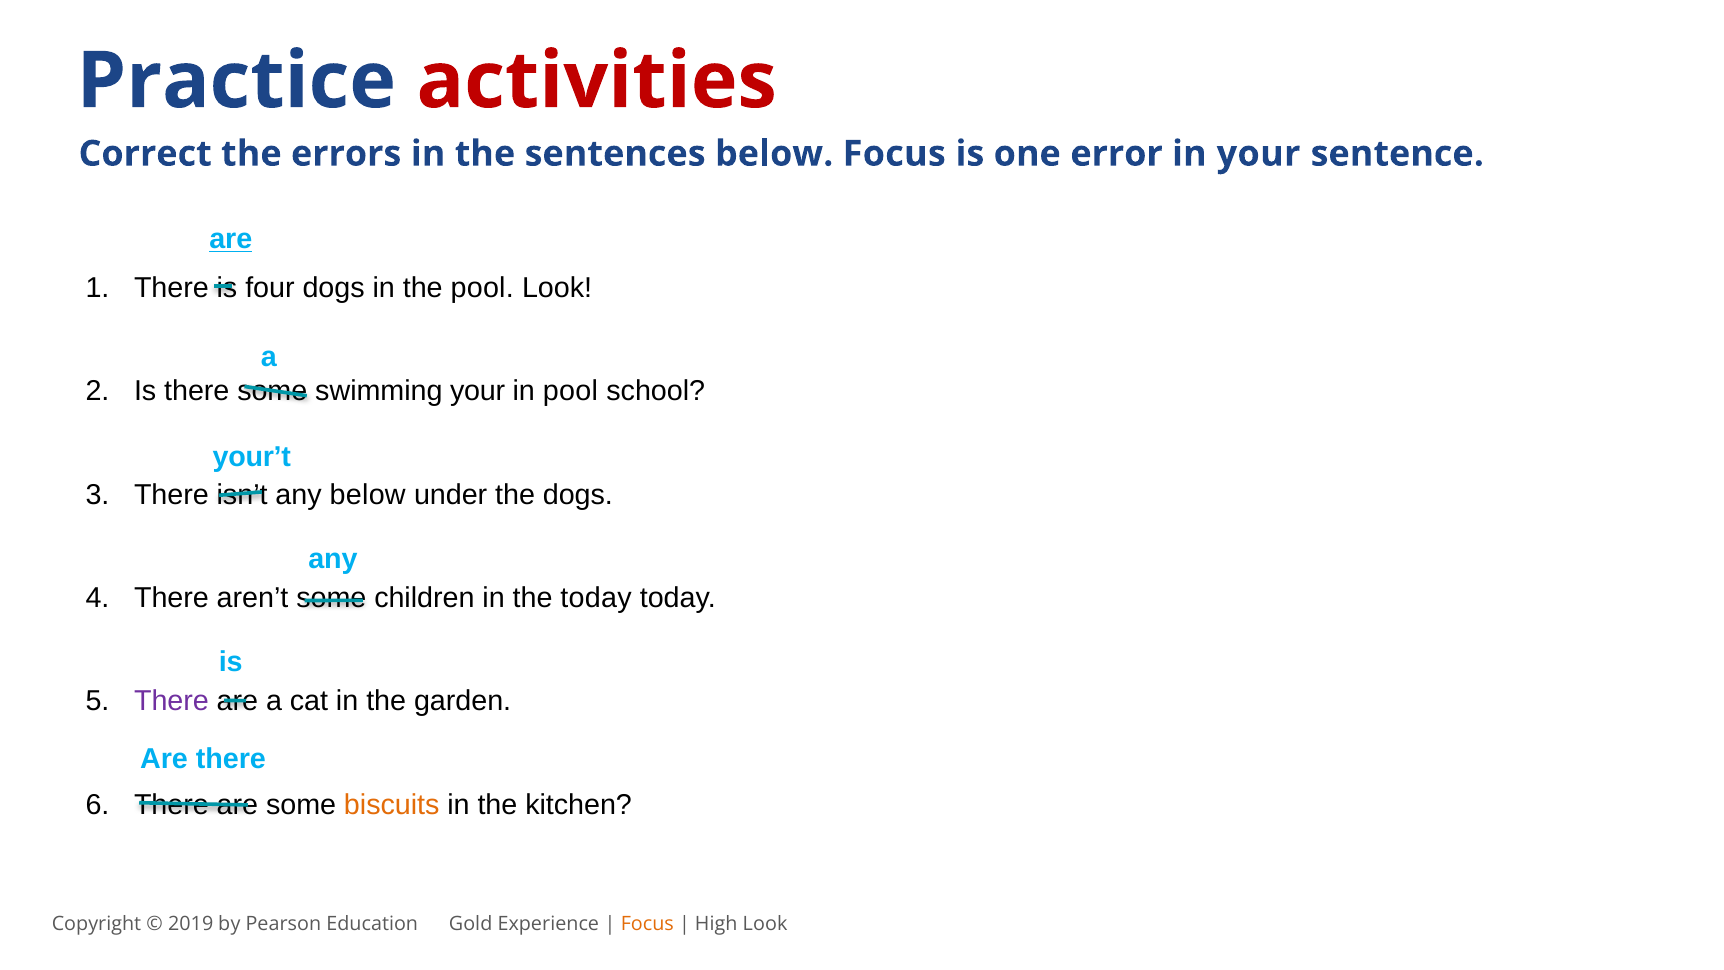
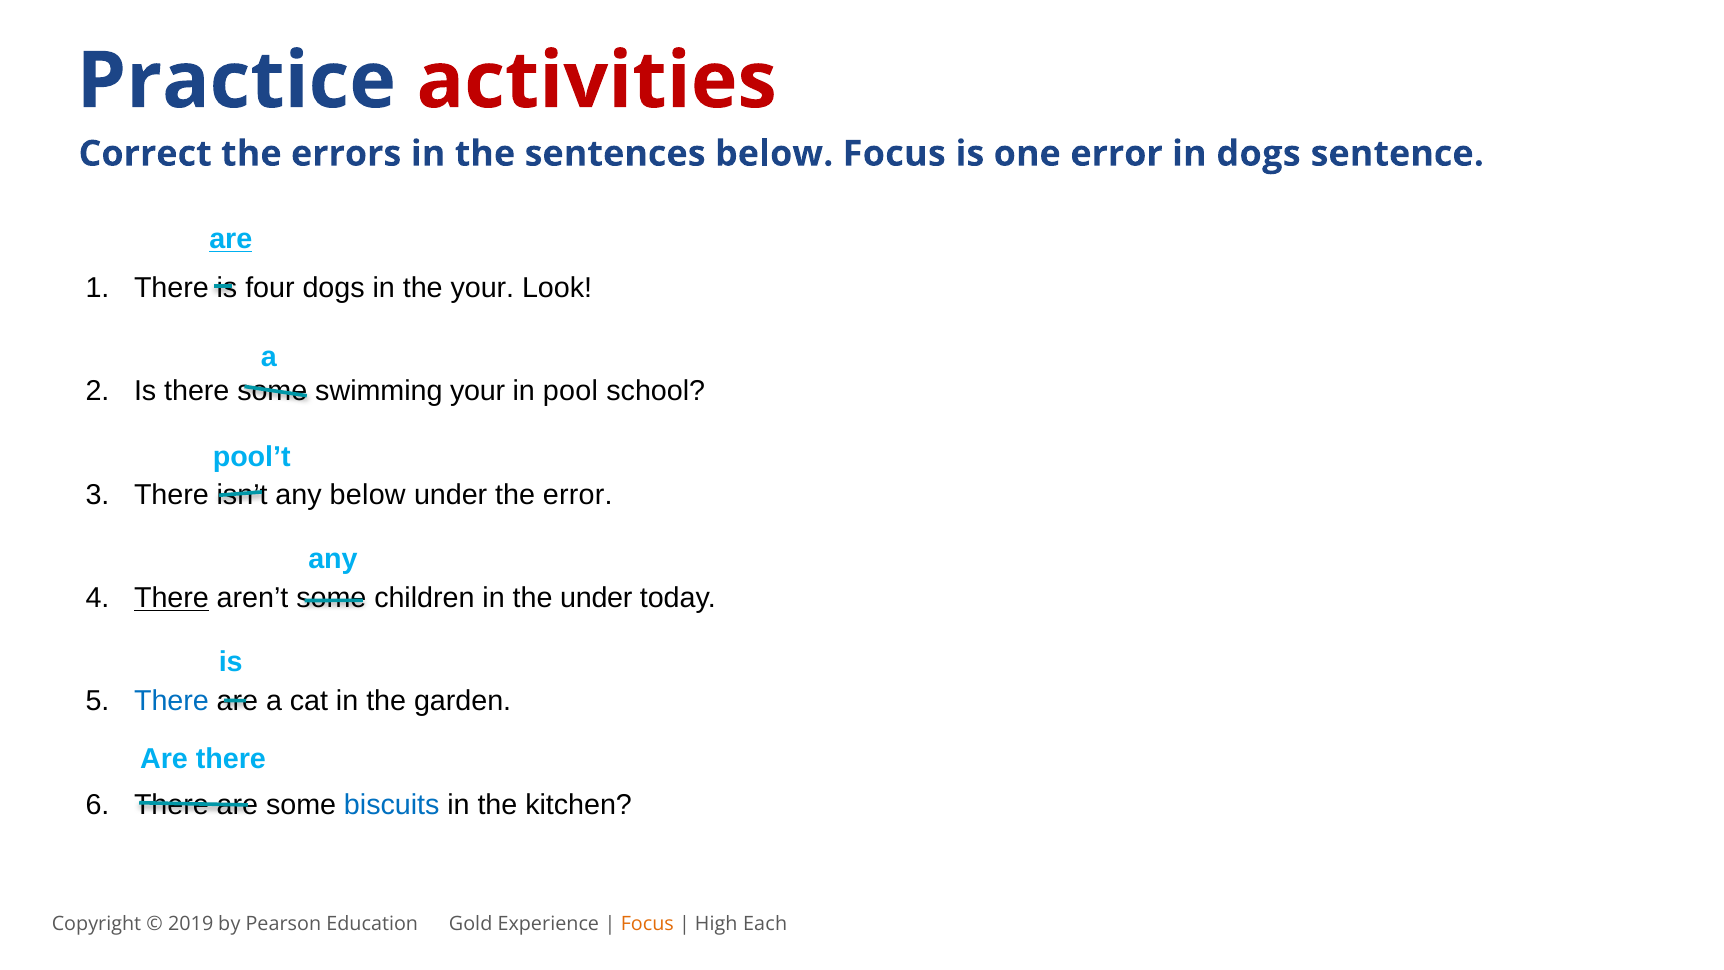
in your: your -> dogs (1259, 154)
the pool: pool -> your (482, 288)
your’t: your’t -> pool’t (252, 457)
the dogs: dogs -> error (578, 495)
There underline: none -> present (171, 598)
the today: today -> under (596, 598)
There colour: purple -> blue (171, 701)
biscuits colour: orange -> blue (392, 805)
High Look: Look -> Each (765, 924)
